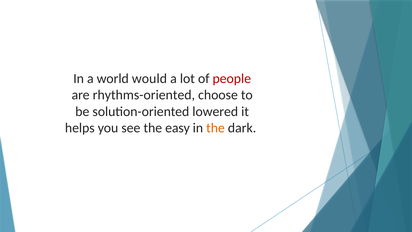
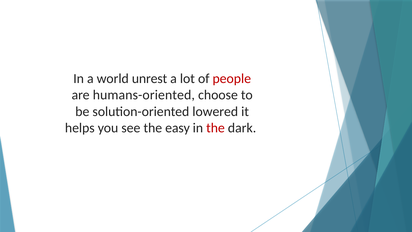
would: would -> unrest (150, 78)
rhythms-oriented: rhythms-oriented -> humans-oriented (144, 95)
the colour: orange -> red (215, 128)
